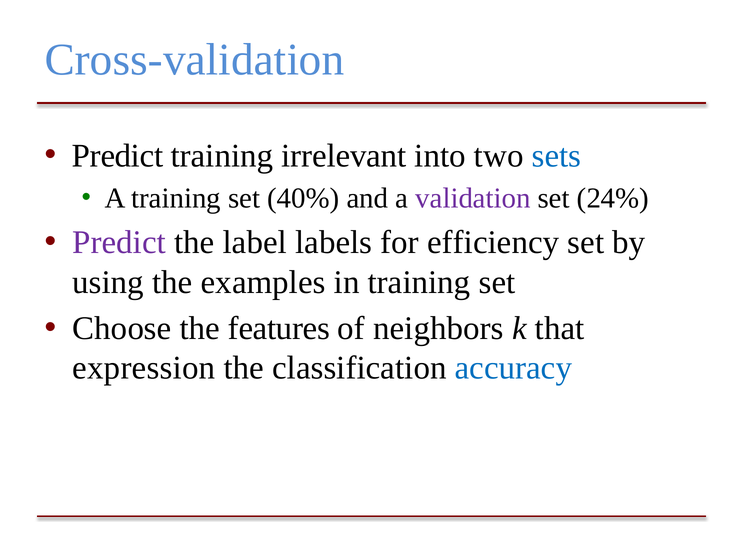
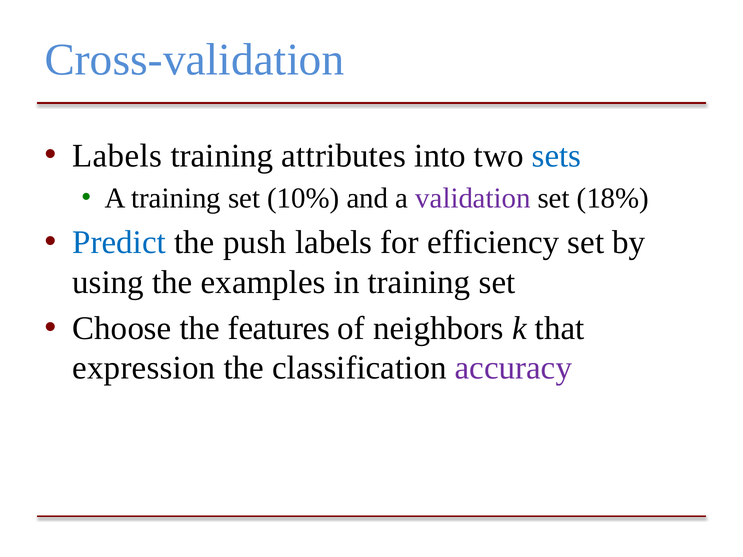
Predict: Predict -> Labels (117, 156)
irrelevant: irrelevant -> attributes (344, 156)
40%: 40% -> 10% (303, 199)
24%: 24% -> 18% (613, 199)
Predict colour: purple -> blue (119, 243)
label: label -> push (255, 243)
accuracy colour: blue -> purple (513, 368)
